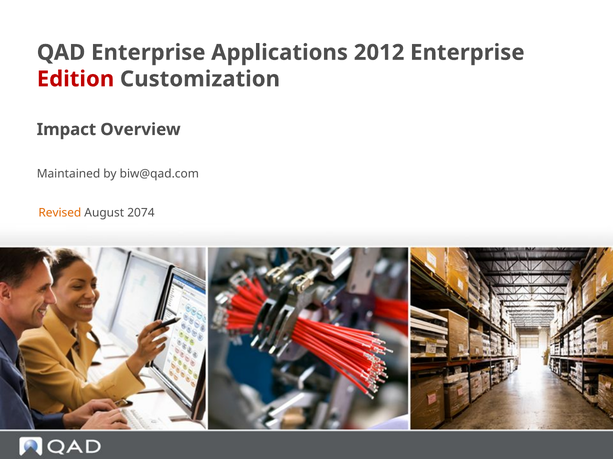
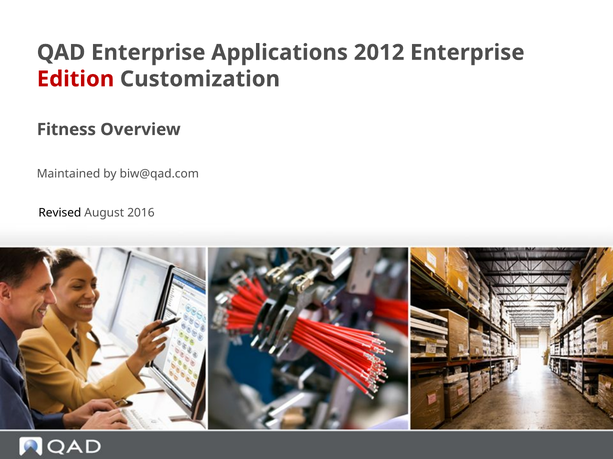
Impact: Impact -> Fitness (66, 130)
Revised colour: orange -> black (60, 213)
2074: 2074 -> 2016 (141, 213)
